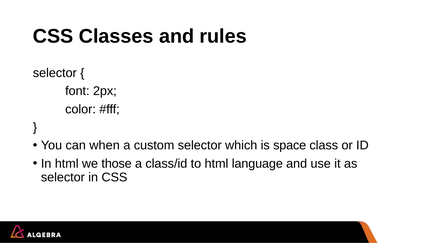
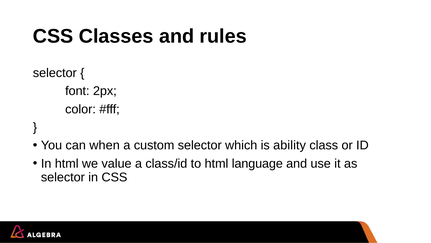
space: space -> ability (290, 145)
those: those -> value (117, 163)
